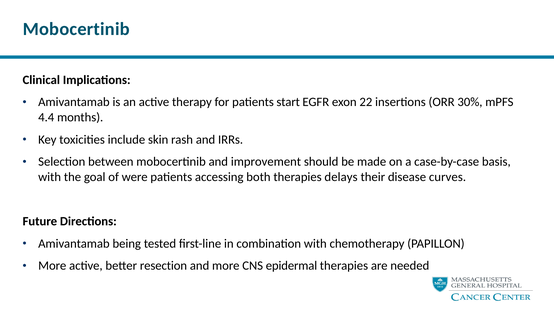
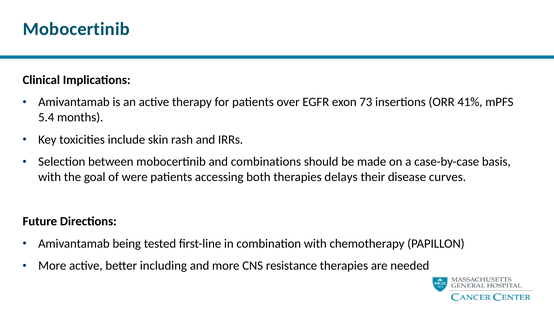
start: start -> over (288, 102)
22: 22 -> 73 (366, 102)
30%: 30% -> 41% (470, 102)
4.4: 4.4 -> 5.4 (46, 117)
improvement: improvement -> combinations (266, 162)
resection: resection -> including (163, 265)
epidermal: epidermal -> resistance (291, 265)
